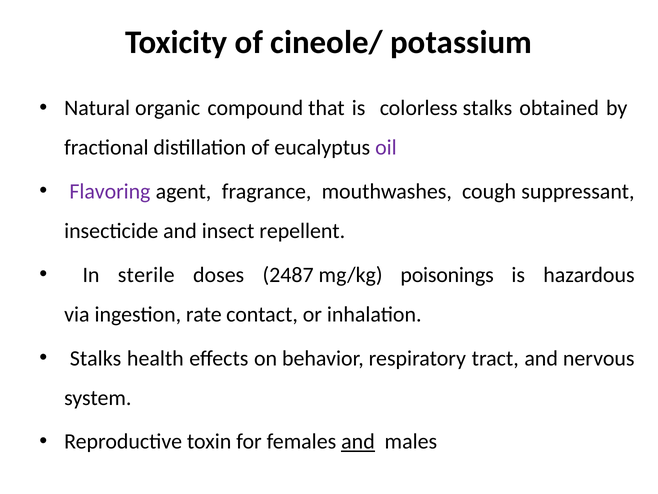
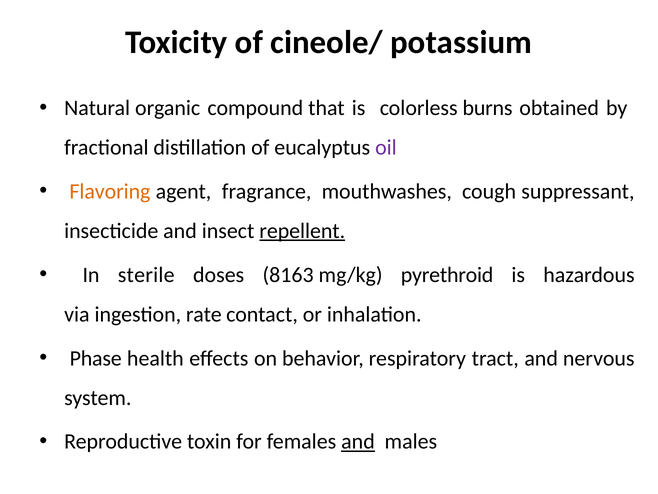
colorless stalks: stalks -> burns (488, 108)
Flavoring colour: purple -> orange (110, 191)
repellent underline: none -> present (302, 231)
2487: 2487 -> 8163 (288, 275)
poisonings: poisonings -> pyrethroid (447, 275)
Stalks: Stalks -> Phase (96, 358)
